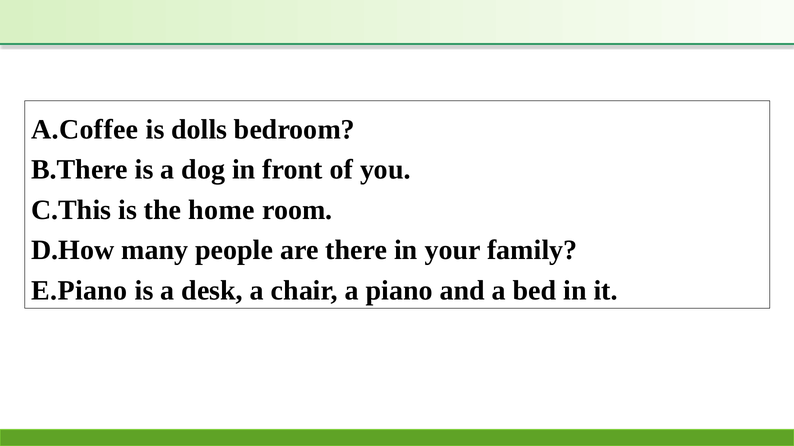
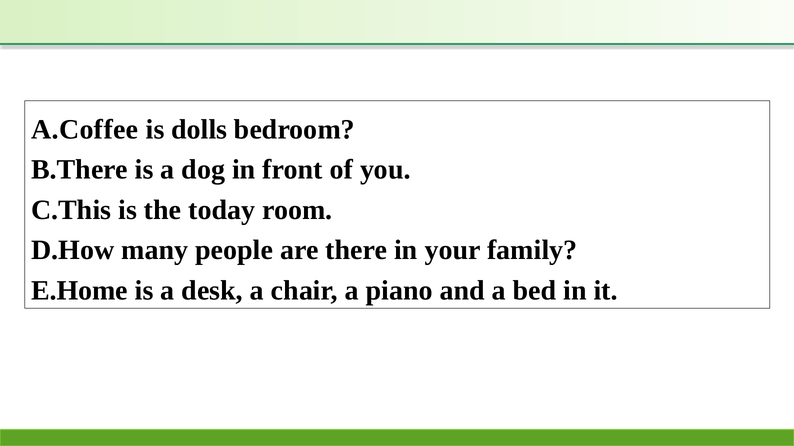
home: home -> today (222, 210)
E.Piano: E.Piano -> E.Home (80, 291)
